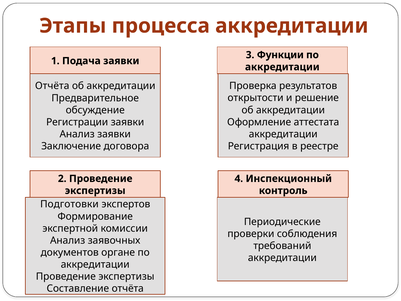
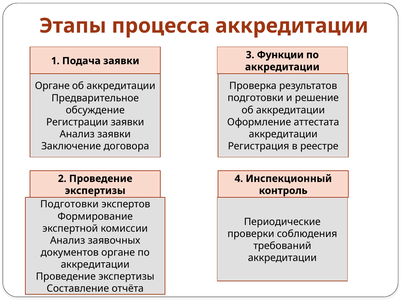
Отчёта: Отчёта -> Органе (52, 86)
открытости: открытости -> подготовки (256, 98)
